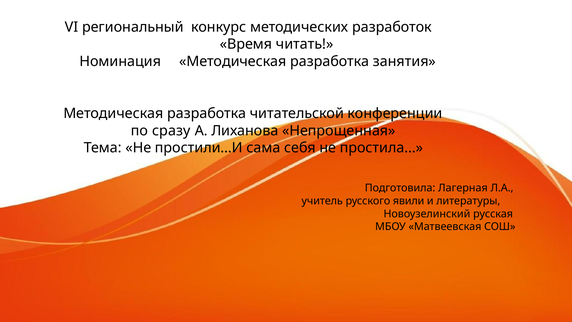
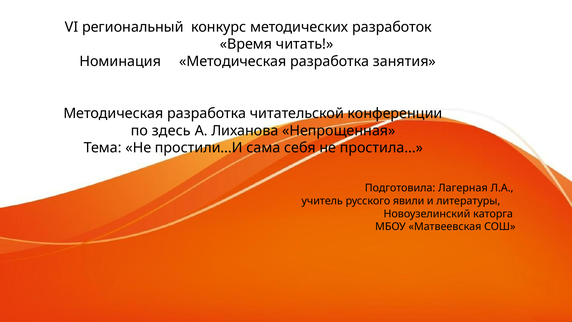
сразу: сразу -> здесь (171, 131)
русская: русская -> каторга (493, 214)
